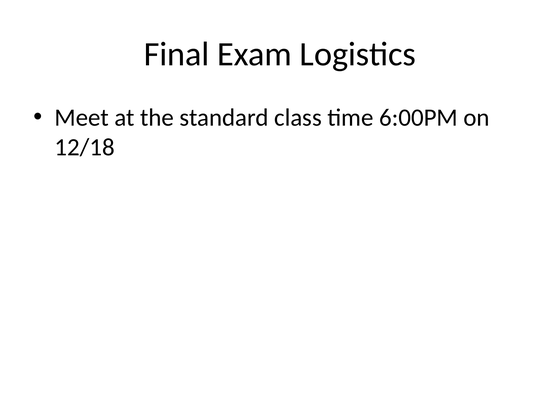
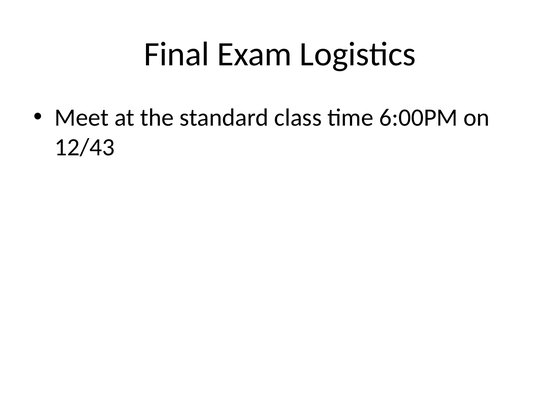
12/18: 12/18 -> 12/43 (85, 147)
